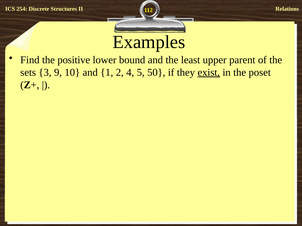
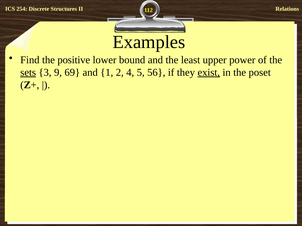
parent: parent -> power (242, 60)
sets underline: none -> present (28, 73)
10: 10 -> 69 (72, 73)
50: 50 -> 56 (156, 73)
